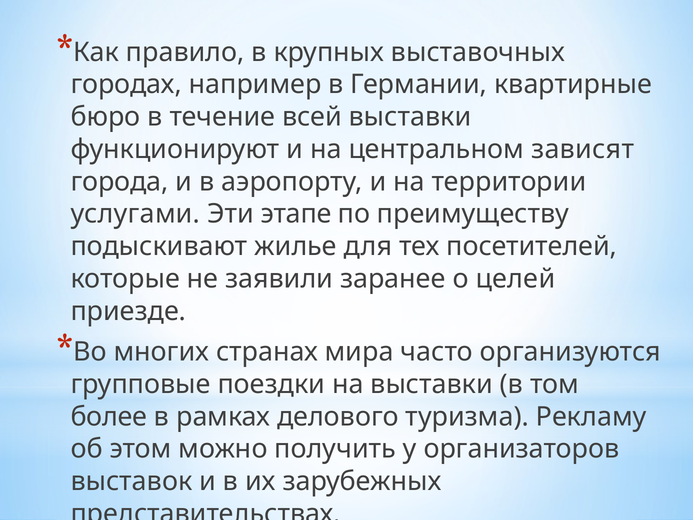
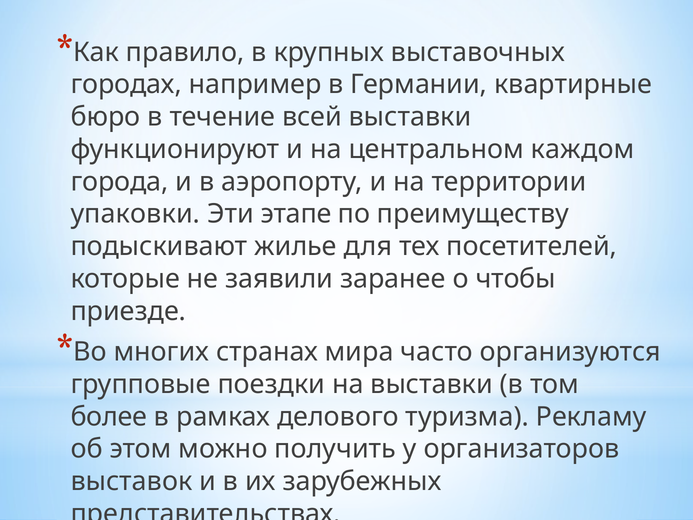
зависят: зависят -> каждом (583, 149)
услугами: услугами -> упаковки (135, 214)
целей: целей -> чтобы (516, 279)
